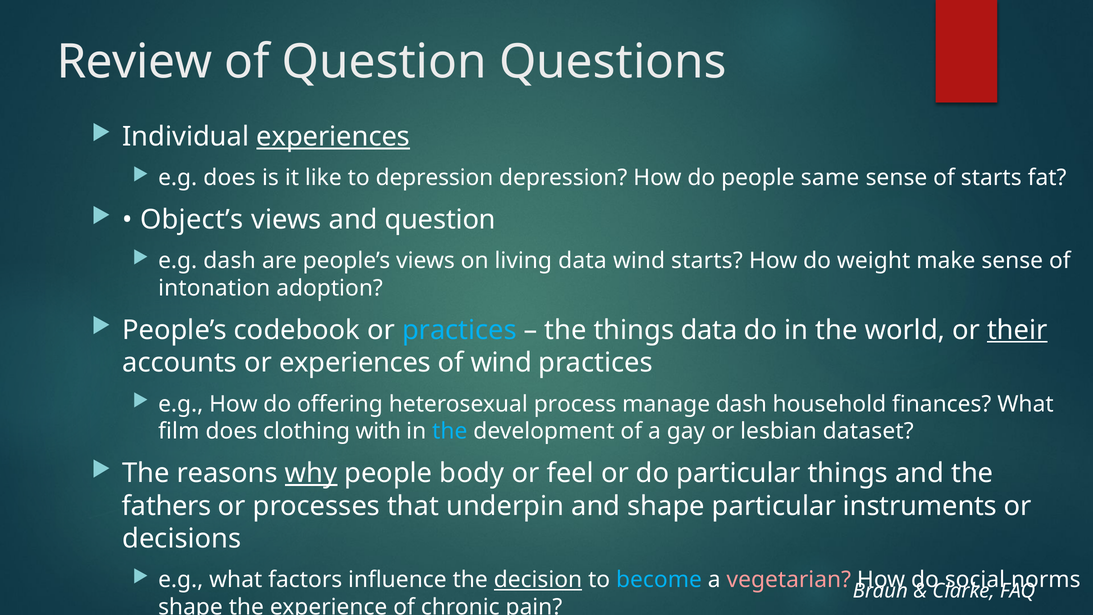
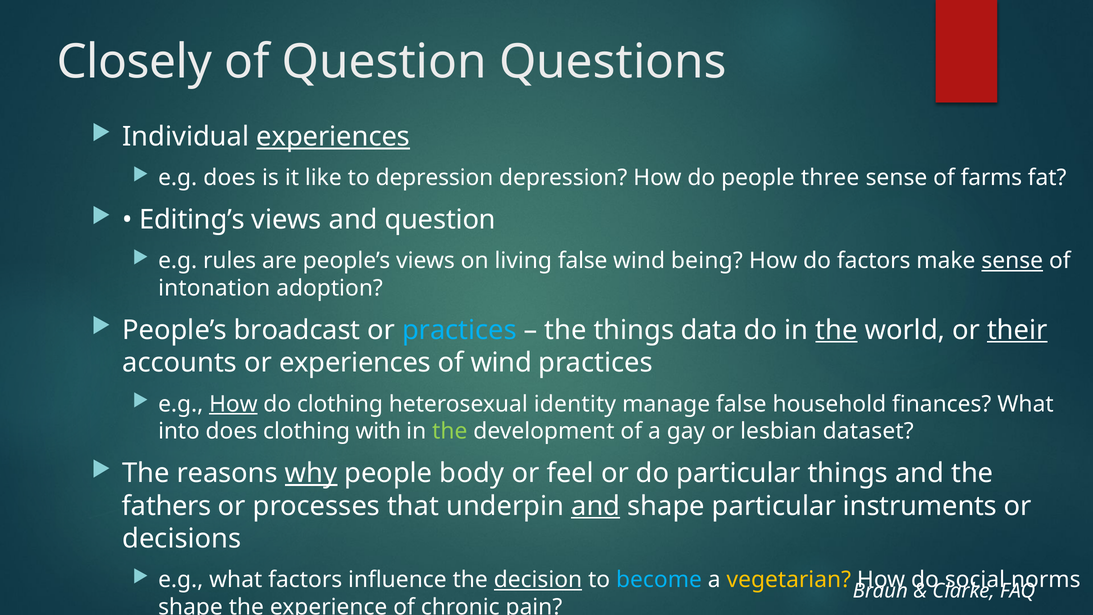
Review: Review -> Closely (134, 62)
same: same -> three (830, 178)
of starts: starts -> farms (991, 178)
Object’s: Object’s -> Editing’s (192, 220)
e.g dash: dash -> rules (230, 261)
living data: data -> false (583, 261)
wind starts: starts -> being (707, 261)
do weight: weight -> factors (874, 261)
sense underline: none -> present (1012, 261)
codebook: codebook -> broadcast (297, 330)
the underline: none -> present (837, 330)
How underline: none -> present (233, 404)
do offering: offering -> clothing (340, 404)
process: process -> identity (575, 404)
manage dash: dash -> false (741, 404)
film: film -> into (179, 431)
the colour: light blue -> light green (450, 431)
and underline: none -> present (596, 506)
vegetarian colour: pink -> yellow (789, 580)
